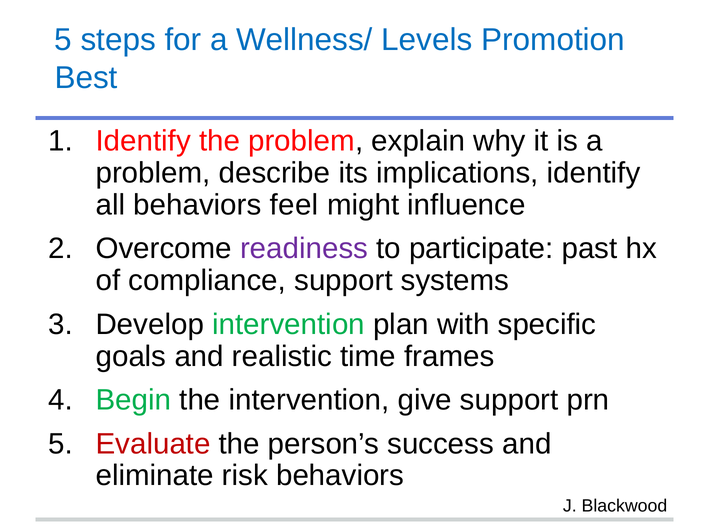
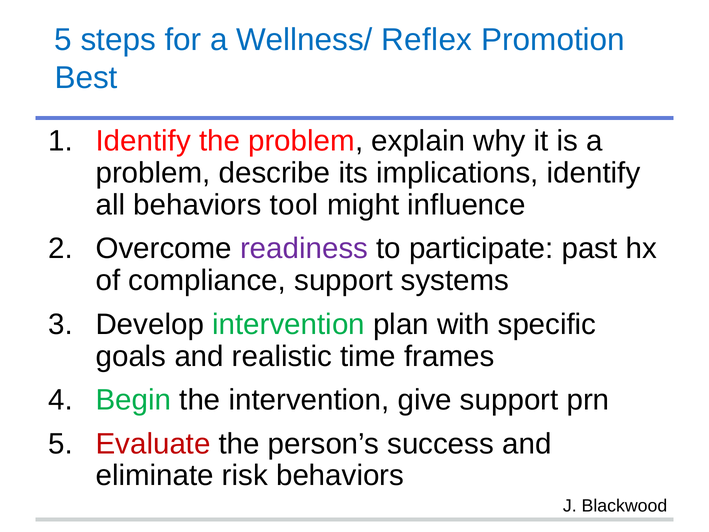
Levels: Levels -> Reflex (427, 40)
feel: feel -> tool (294, 205)
